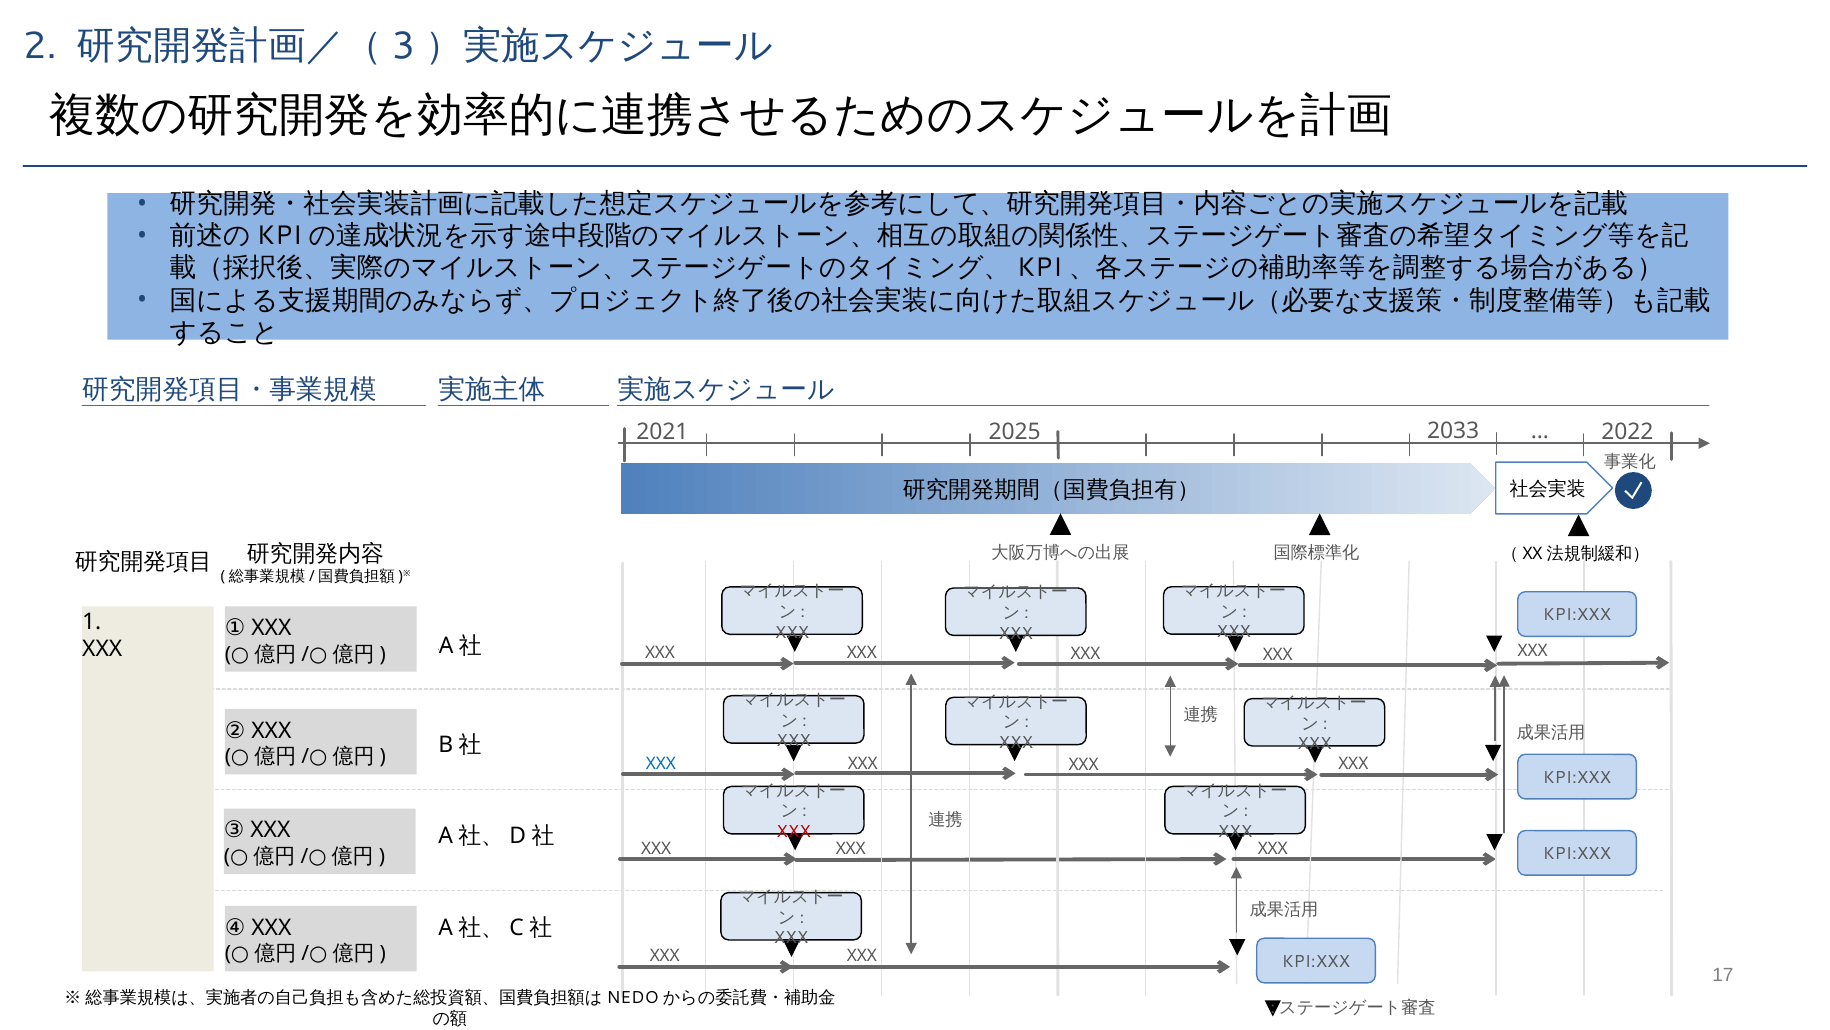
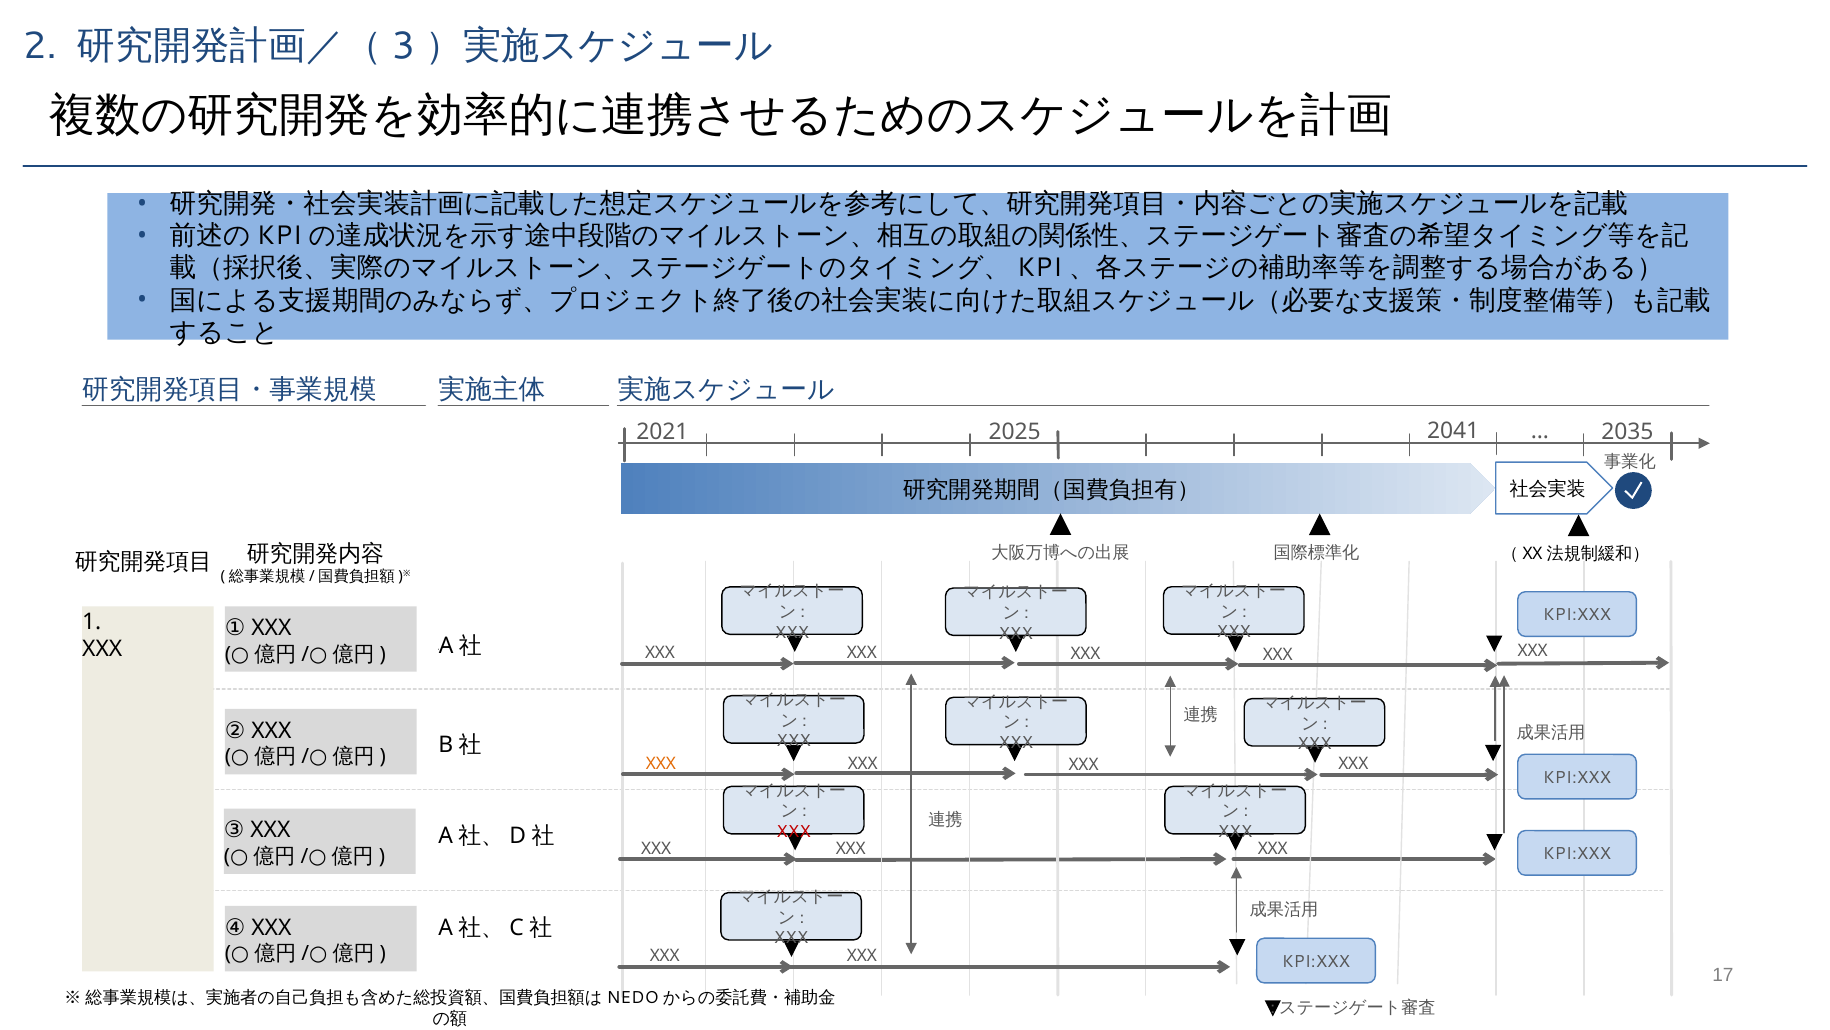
2033: 2033 -> 2041 (1453, 431)
2022: 2022 -> 2035 (1627, 432)
XXX colour: blue -> orange (661, 763)
